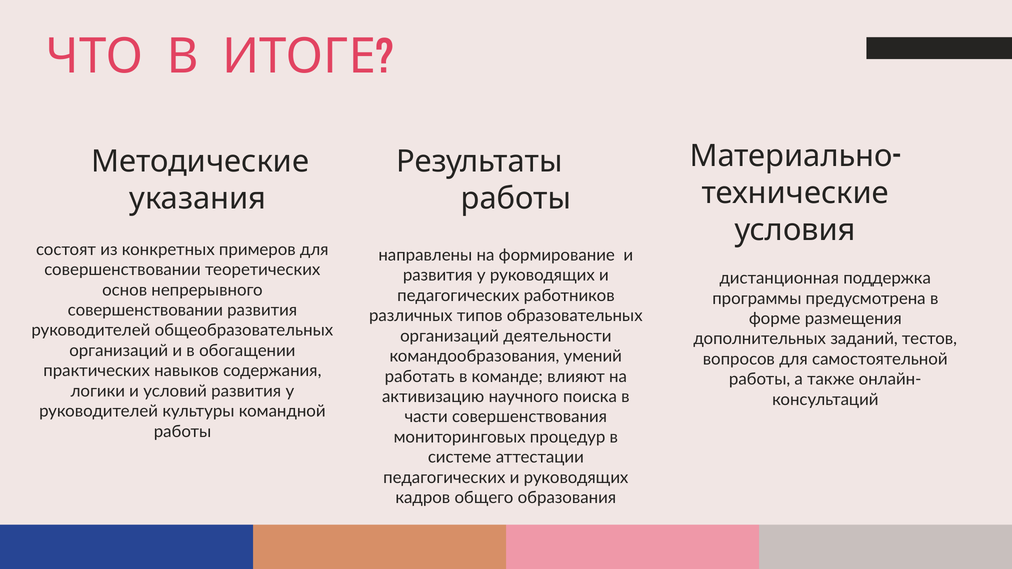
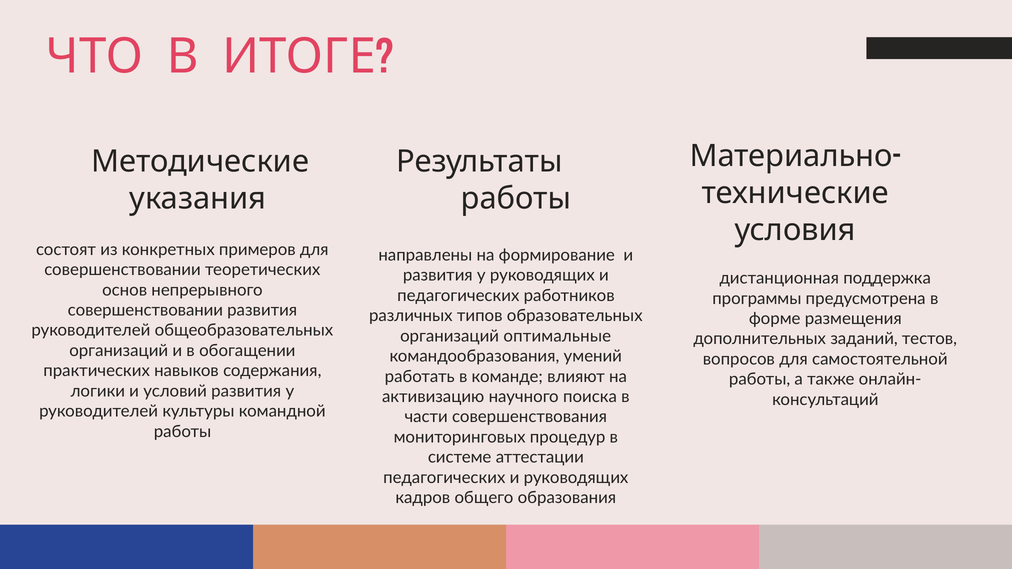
деятельности: деятельности -> оптимальные (557, 336)
